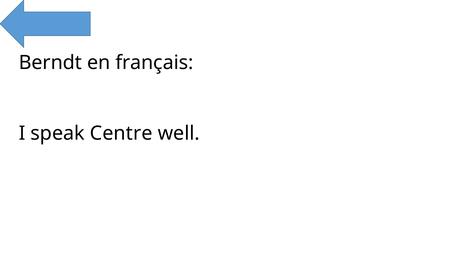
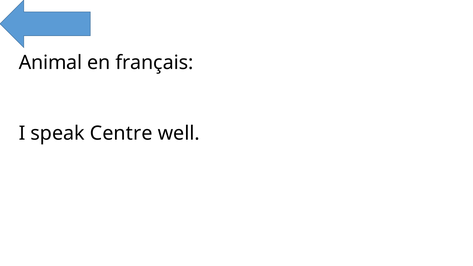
Berndt: Berndt -> Animal (51, 63)
